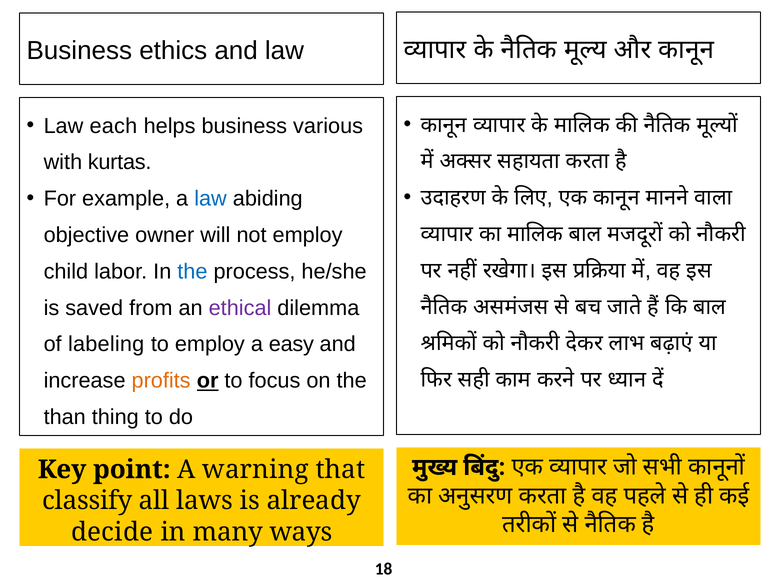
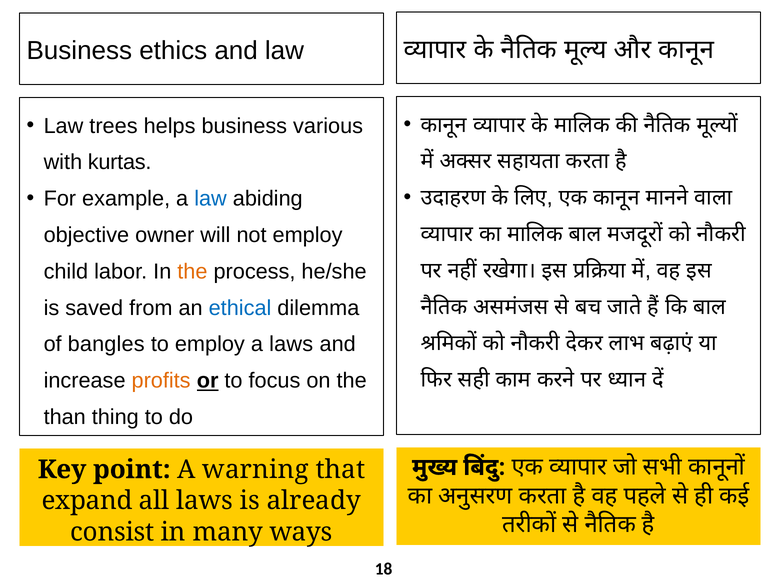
each: each -> trees (113, 126)
the colour: blue -> orange (192, 271)
ethical colour: purple -> blue (240, 308)
labeling: labeling -> bangles (106, 344)
a easy: easy -> laws (291, 344)
classify: classify -> expand (87, 501)
decide: decide -> consist (112, 532)
